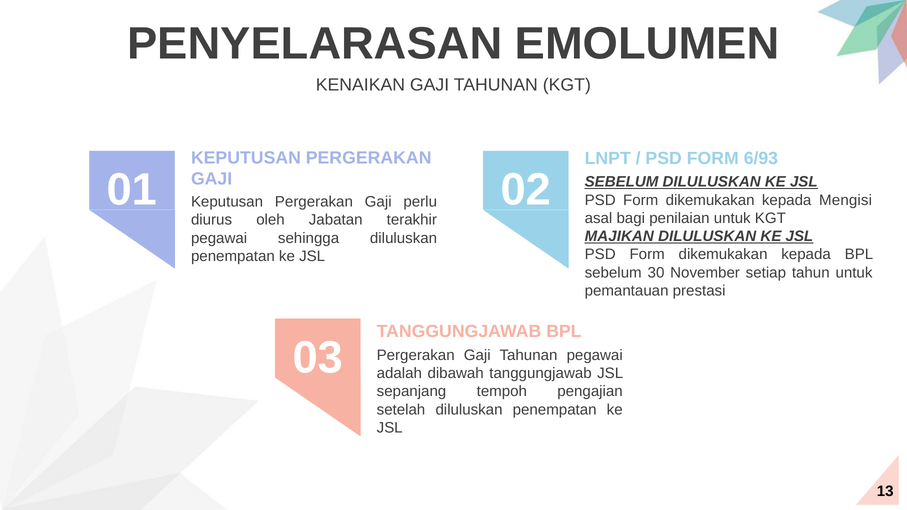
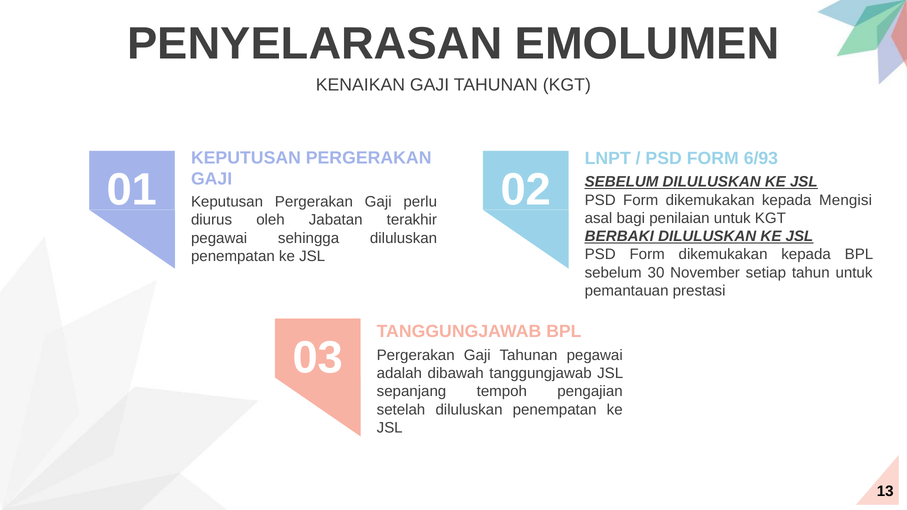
MAJIKAN: MAJIKAN -> BERBAKI (619, 236)
